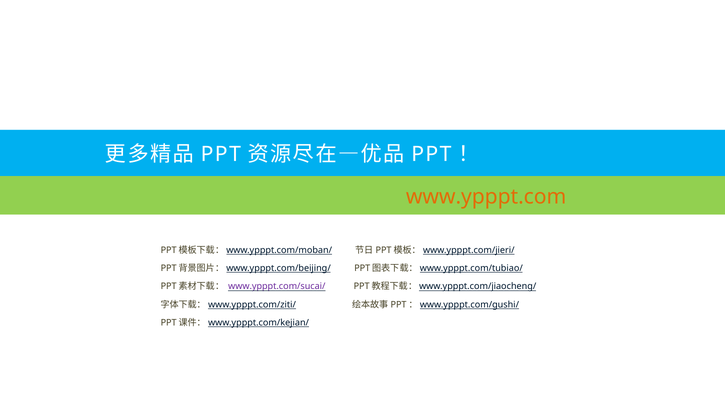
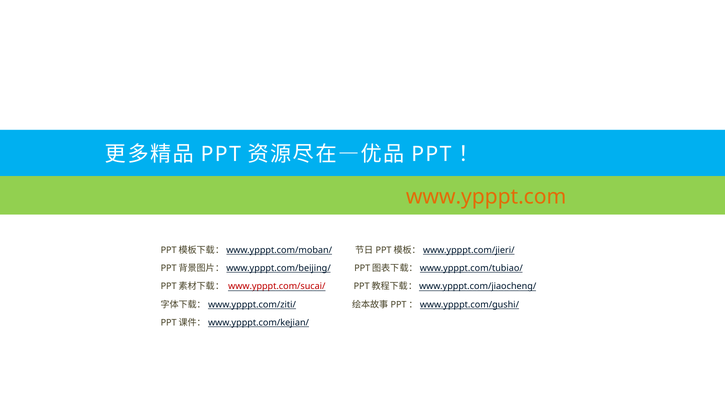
www.ypppt.com/sucai/ colour: purple -> red (277, 286)
